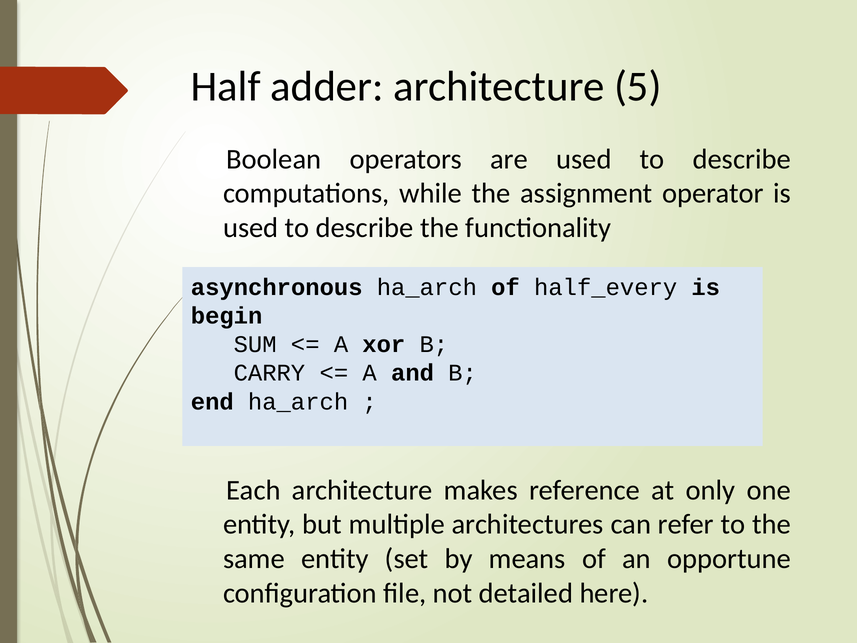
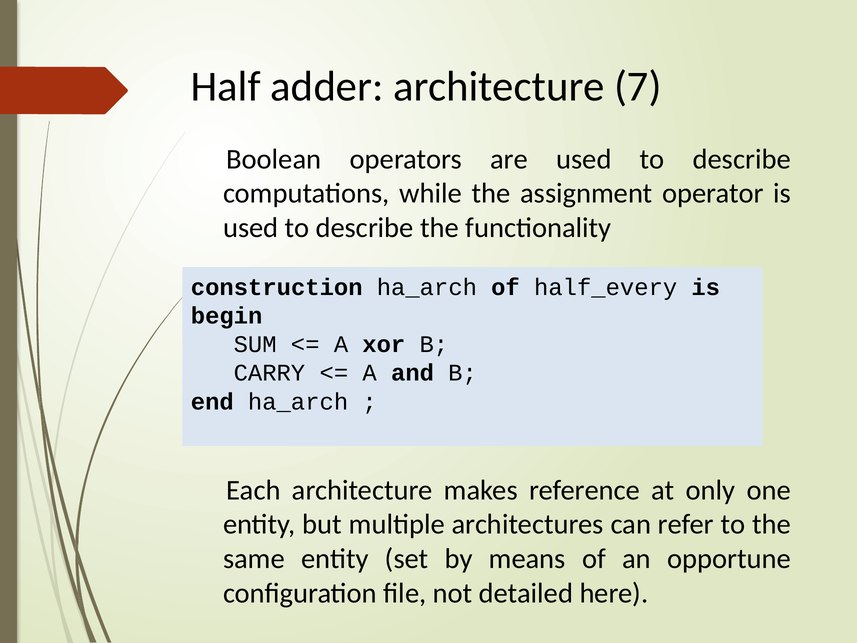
5: 5 -> 7 (638, 87)
asynchronous: asynchronous -> construction (277, 287)
